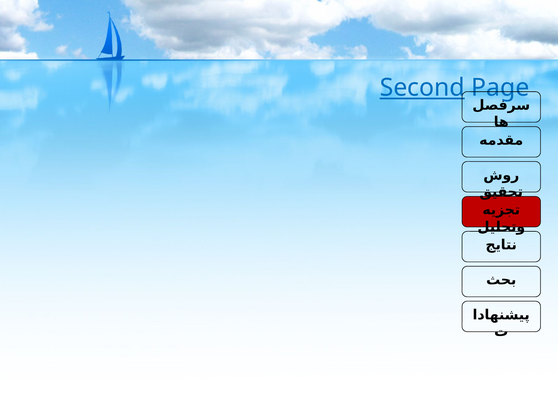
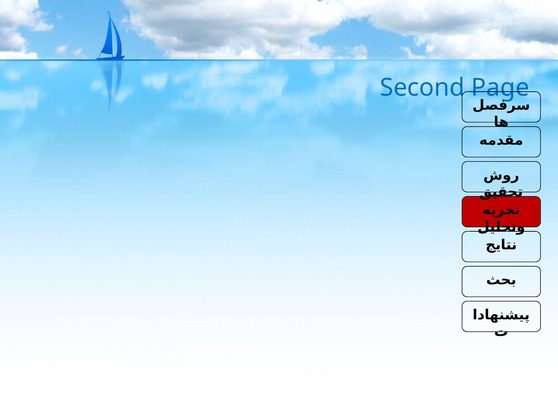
Second underline: present -> none (422, 88)
